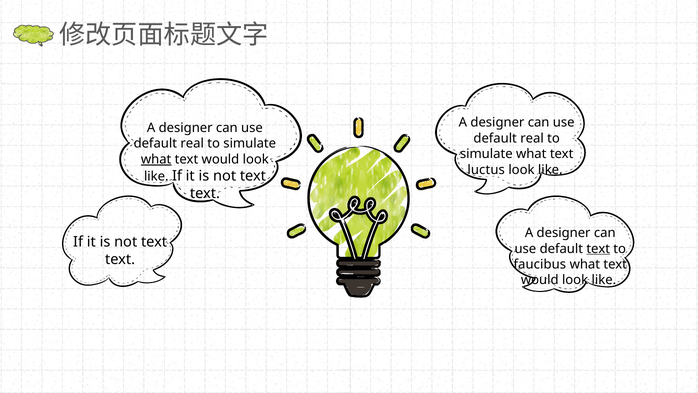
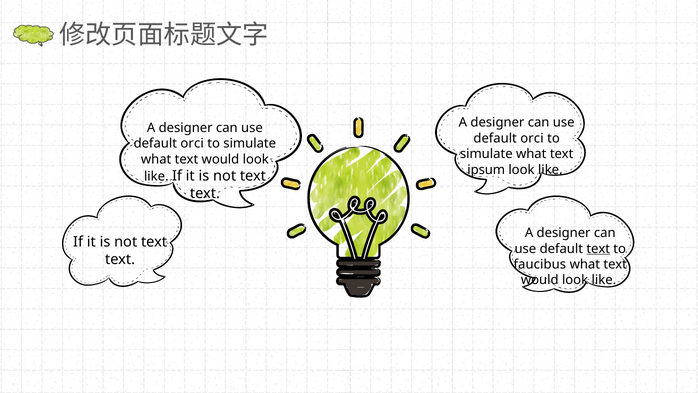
real: real -> orci (532, 138)
real: real -> orci (192, 144)
what underline: present -> none (156, 159)
luctus: luctus -> ipsum (486, 170)
